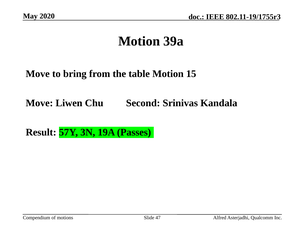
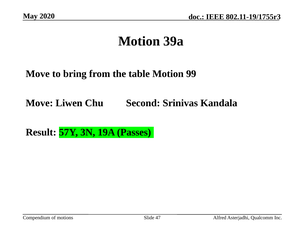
15: 15 -> 99 (191, 74)
